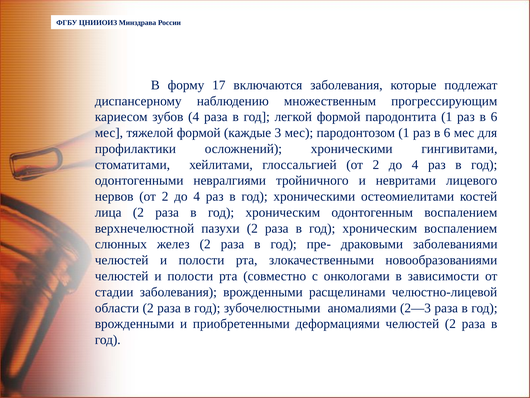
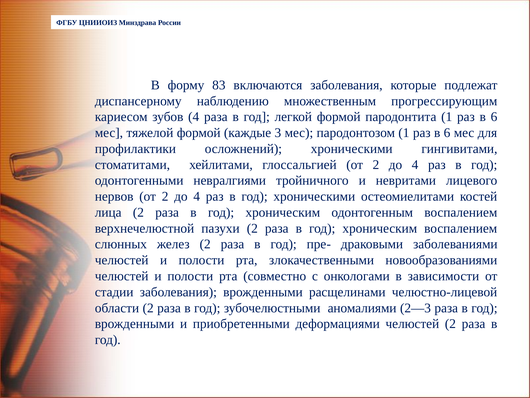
17: 17 -> 83 (219, 85)
